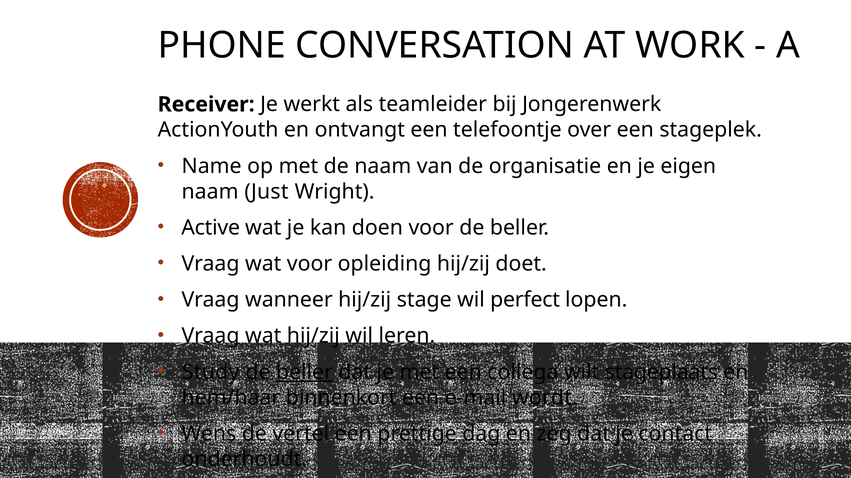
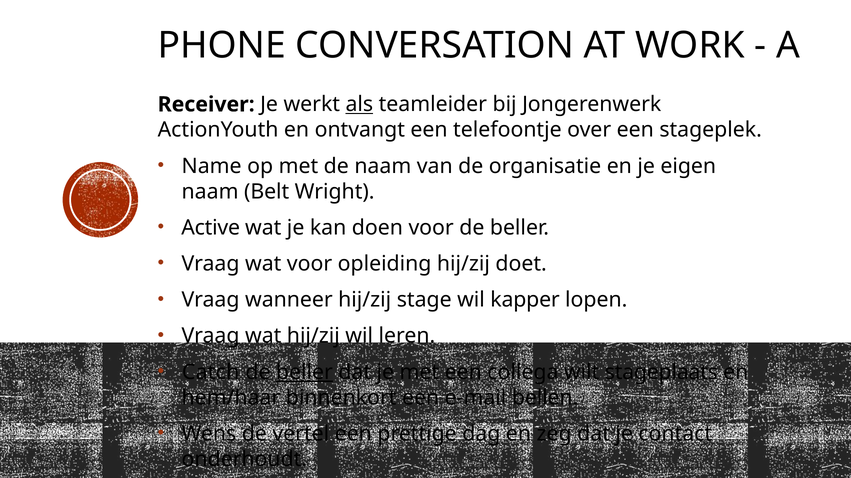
als underline: none -> present (359, 105)
Just: Just -> Belt (267, 192)
perfect: perfect -> kapper (525, 300)
Study: Study -> Catch (211, 373)
wordt: wordt -> bellen (545, 398)
